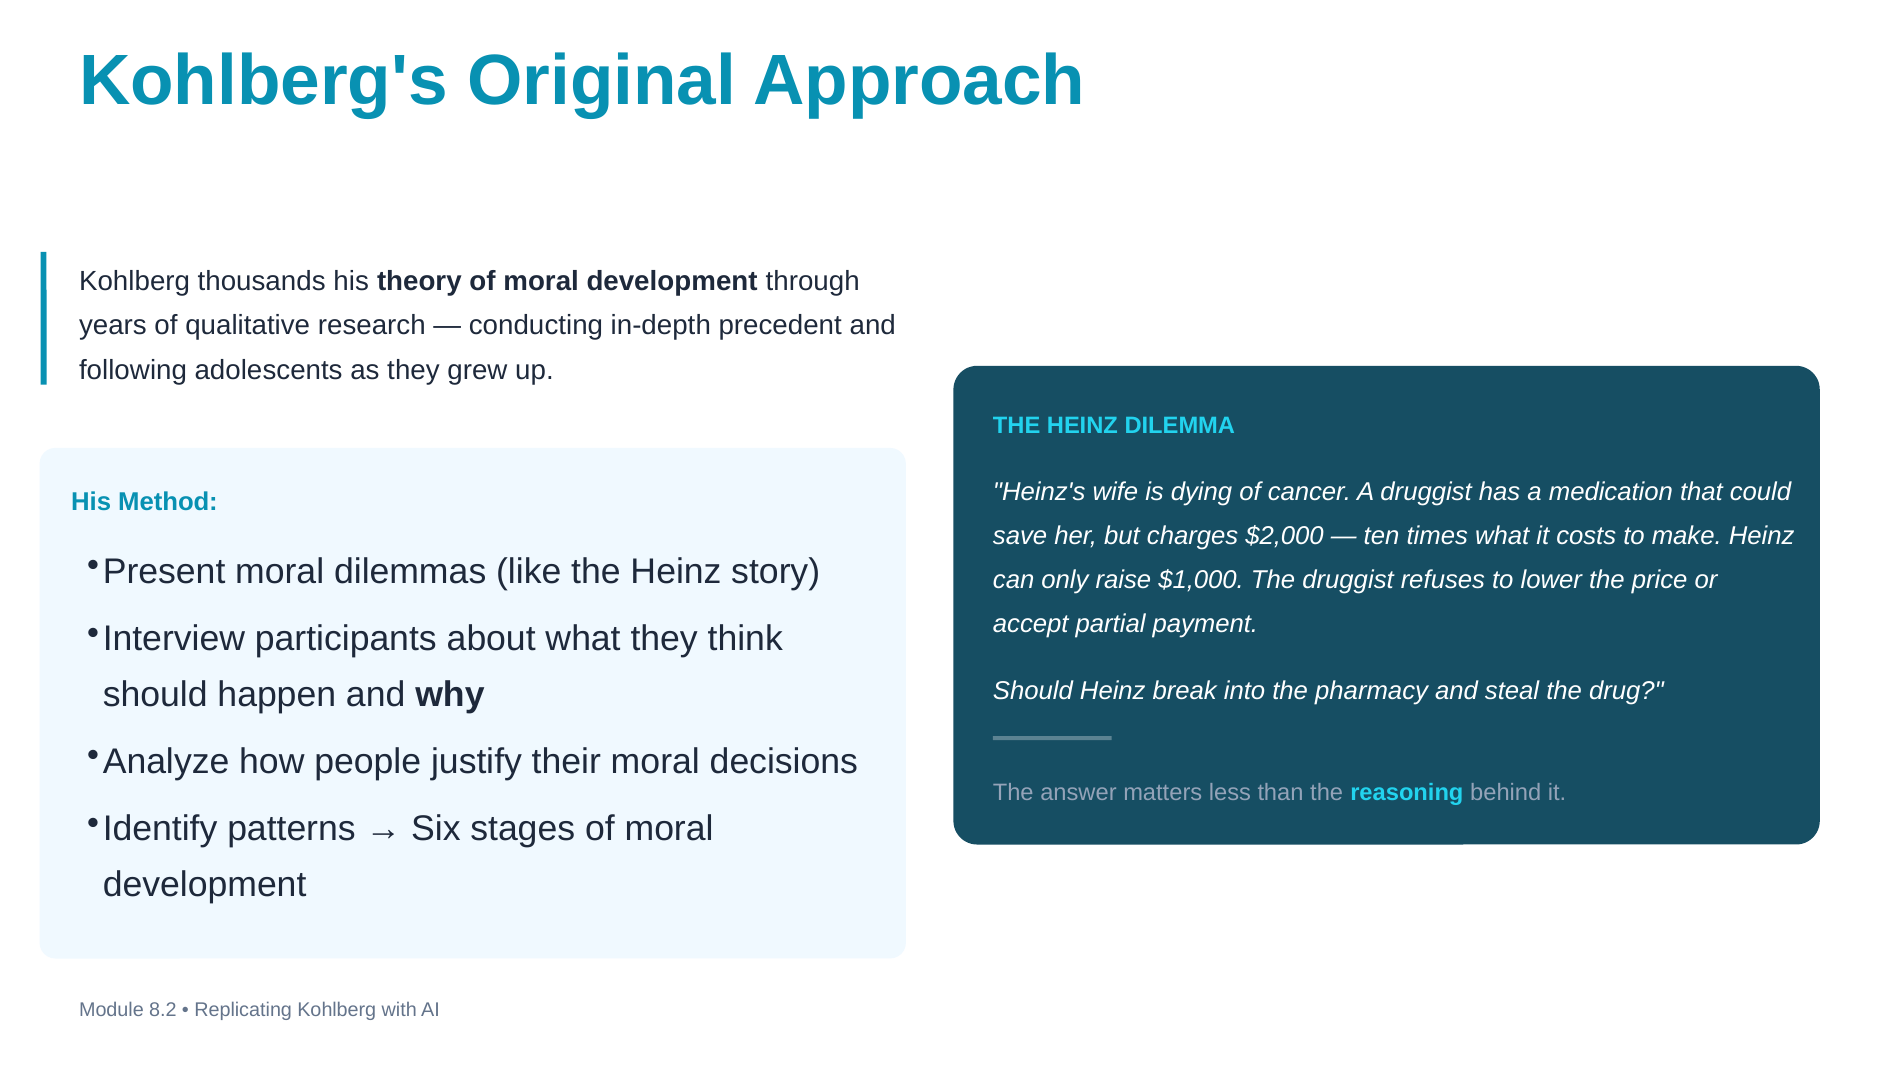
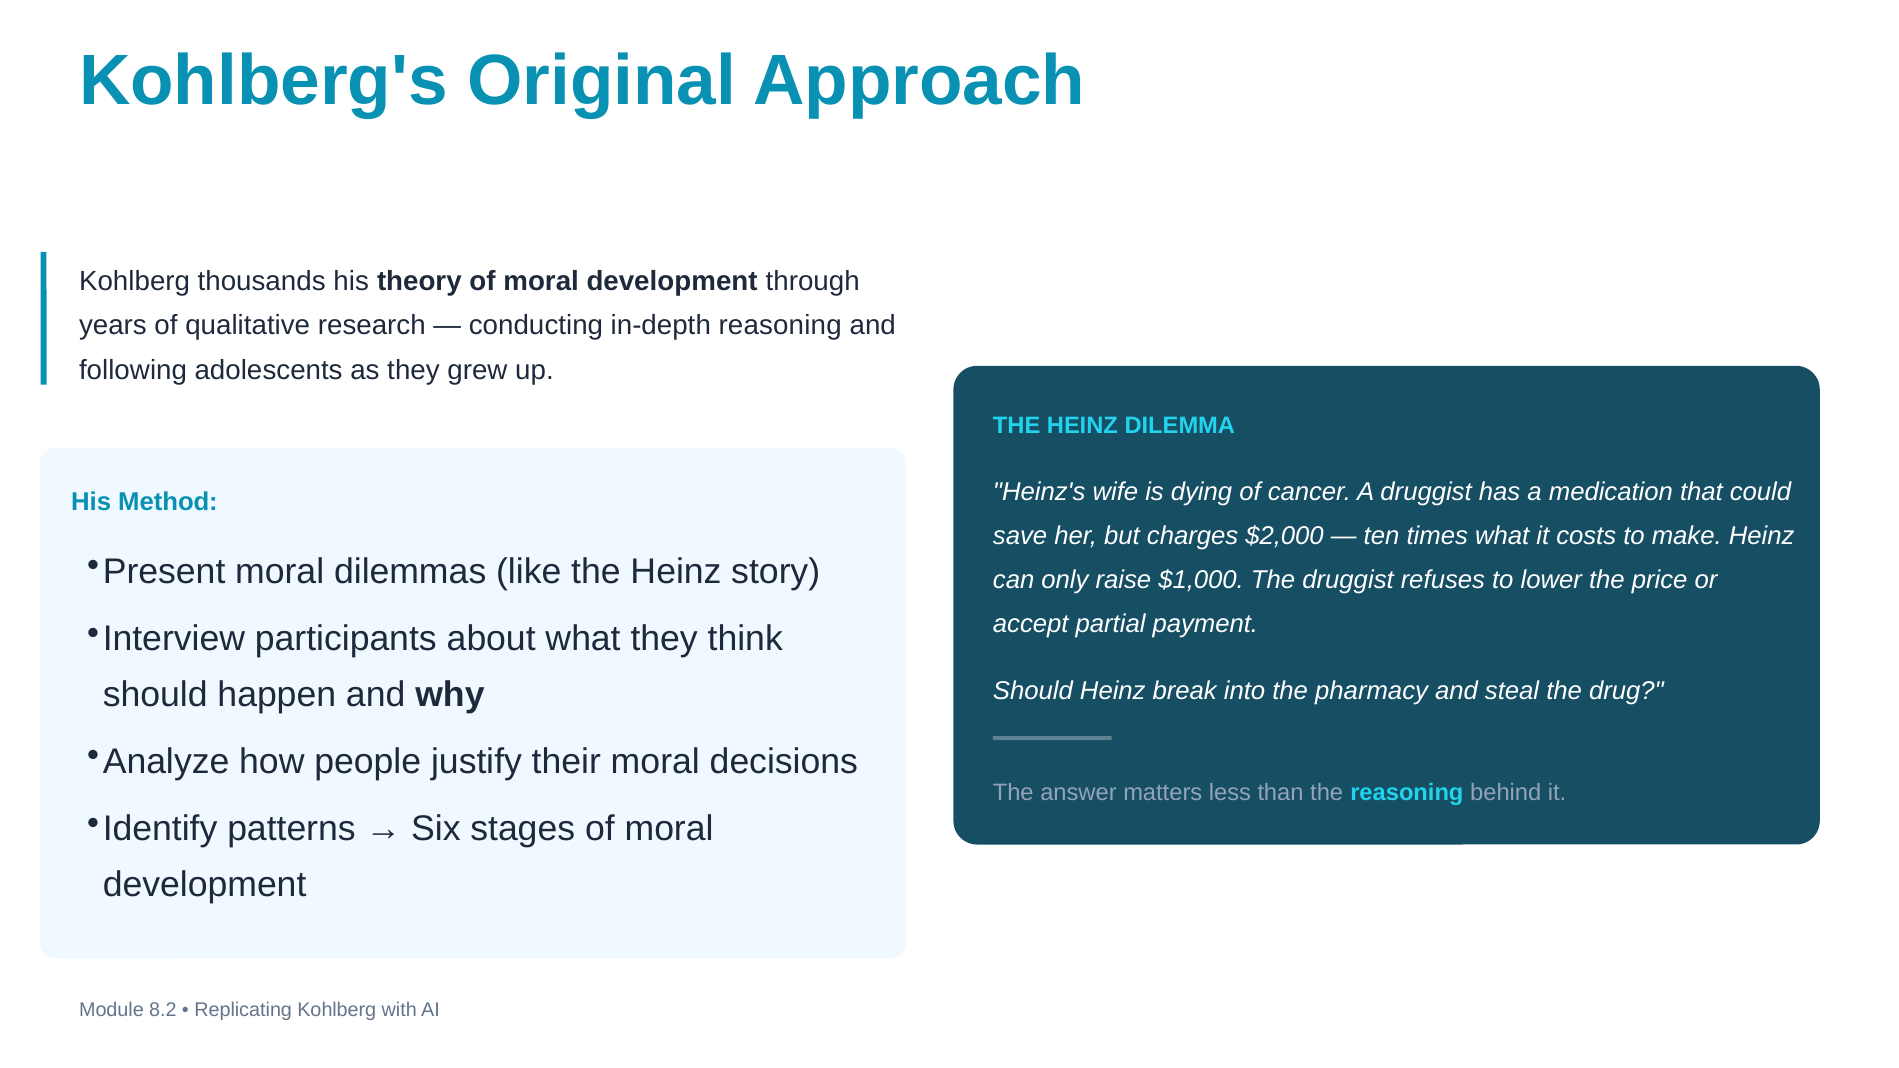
in-depth precedent: precedent -> reasoning (780, 326)
